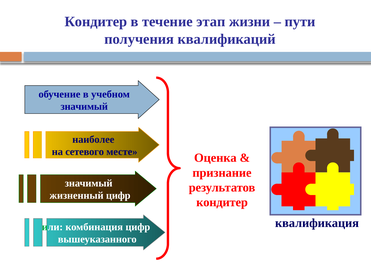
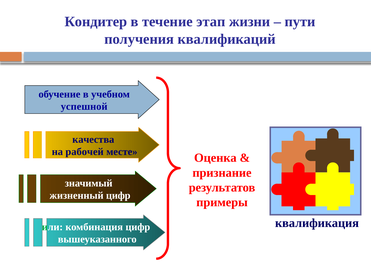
значимый: значимый -> успешной (84, 107)
наиболее: наиболее -> качества (93, 139)
сетевого: сетевого -> рабочей (85, 152)
кондитер: кондитер -> примеры (222, 203)
